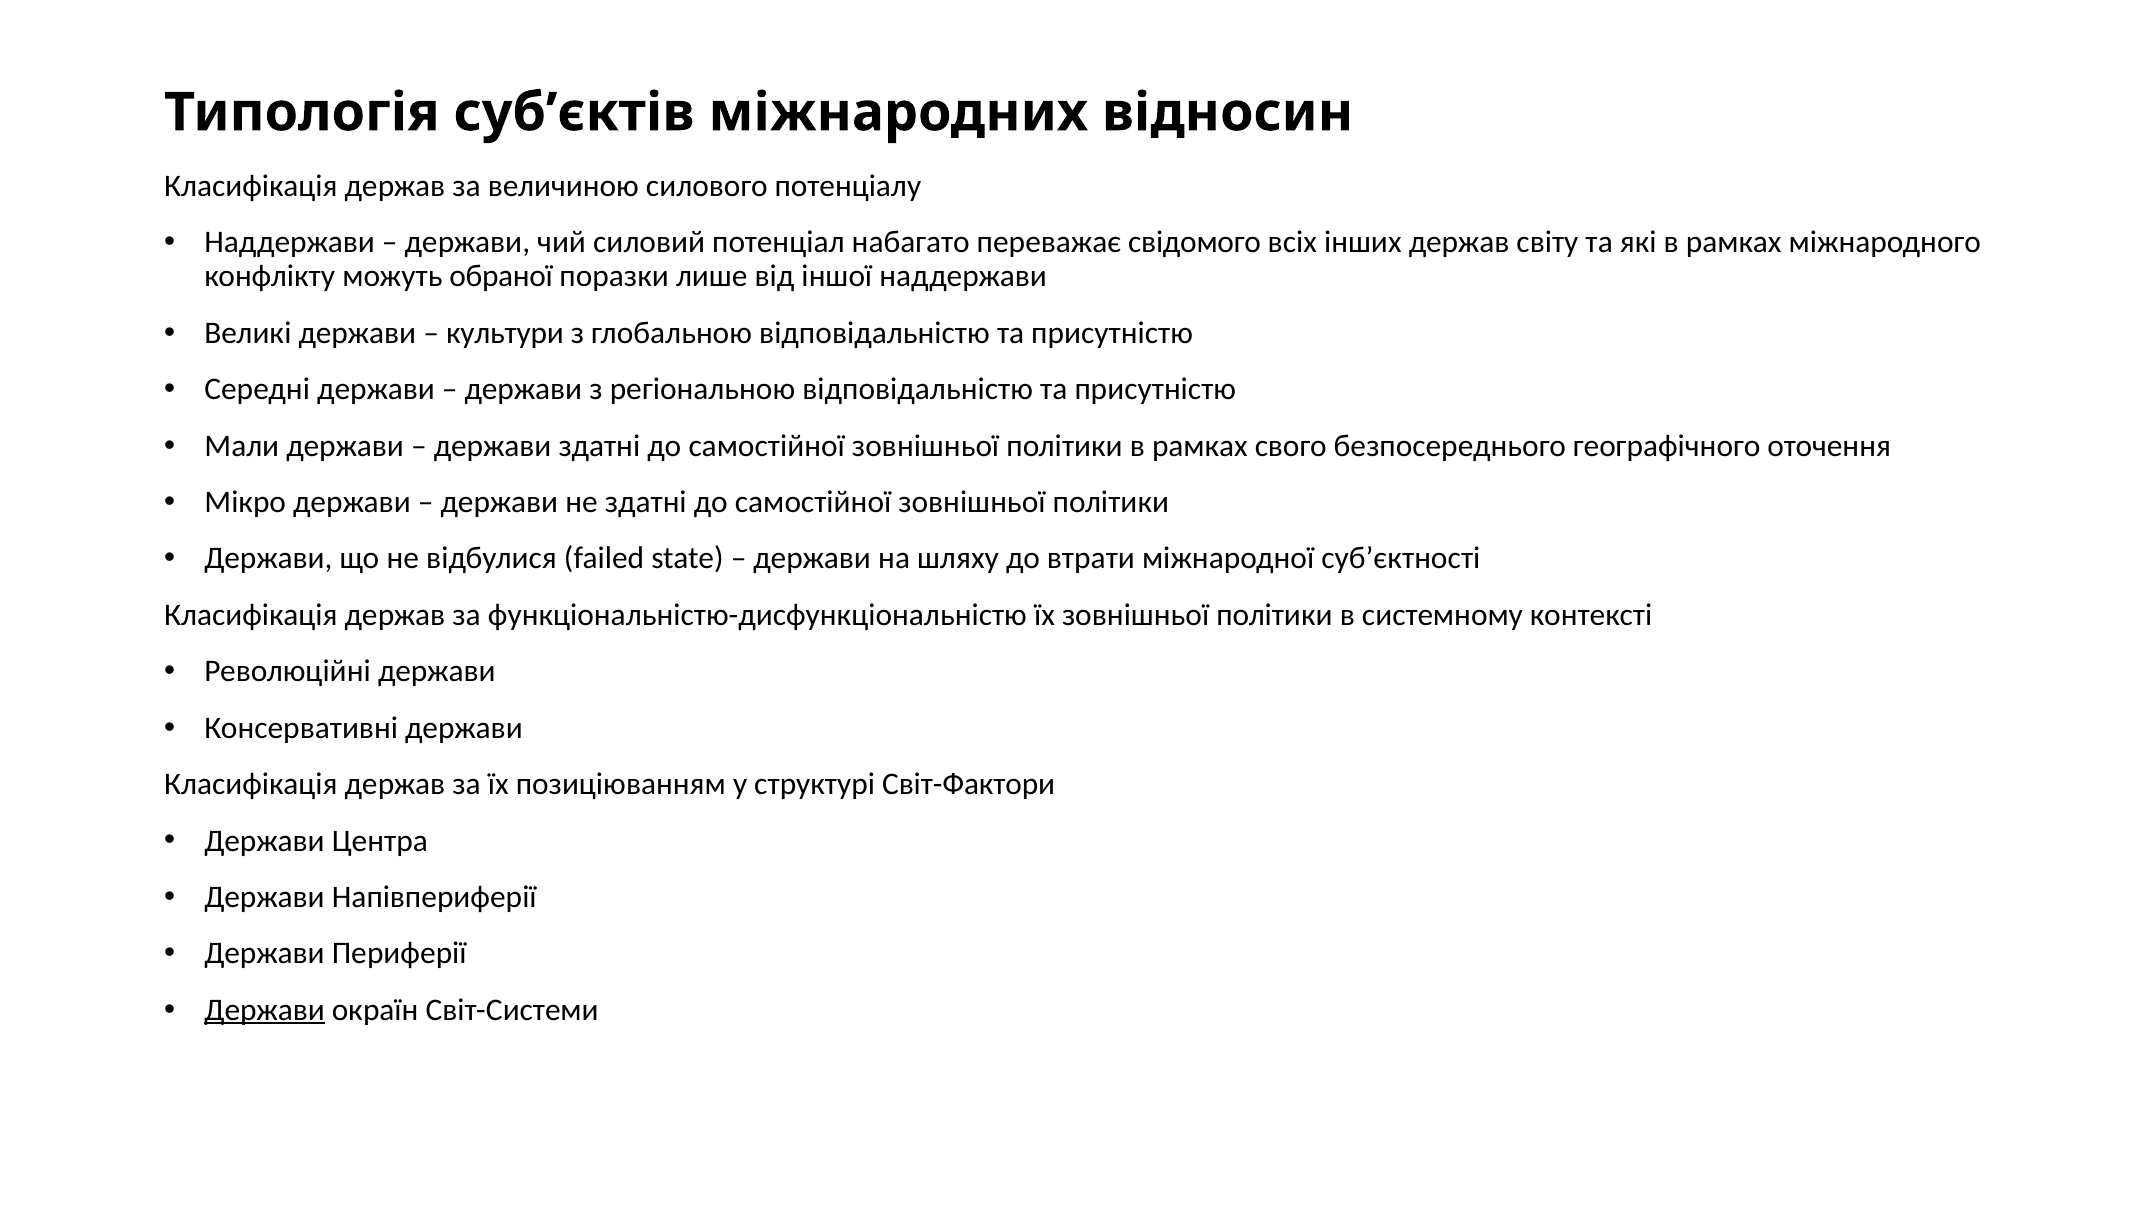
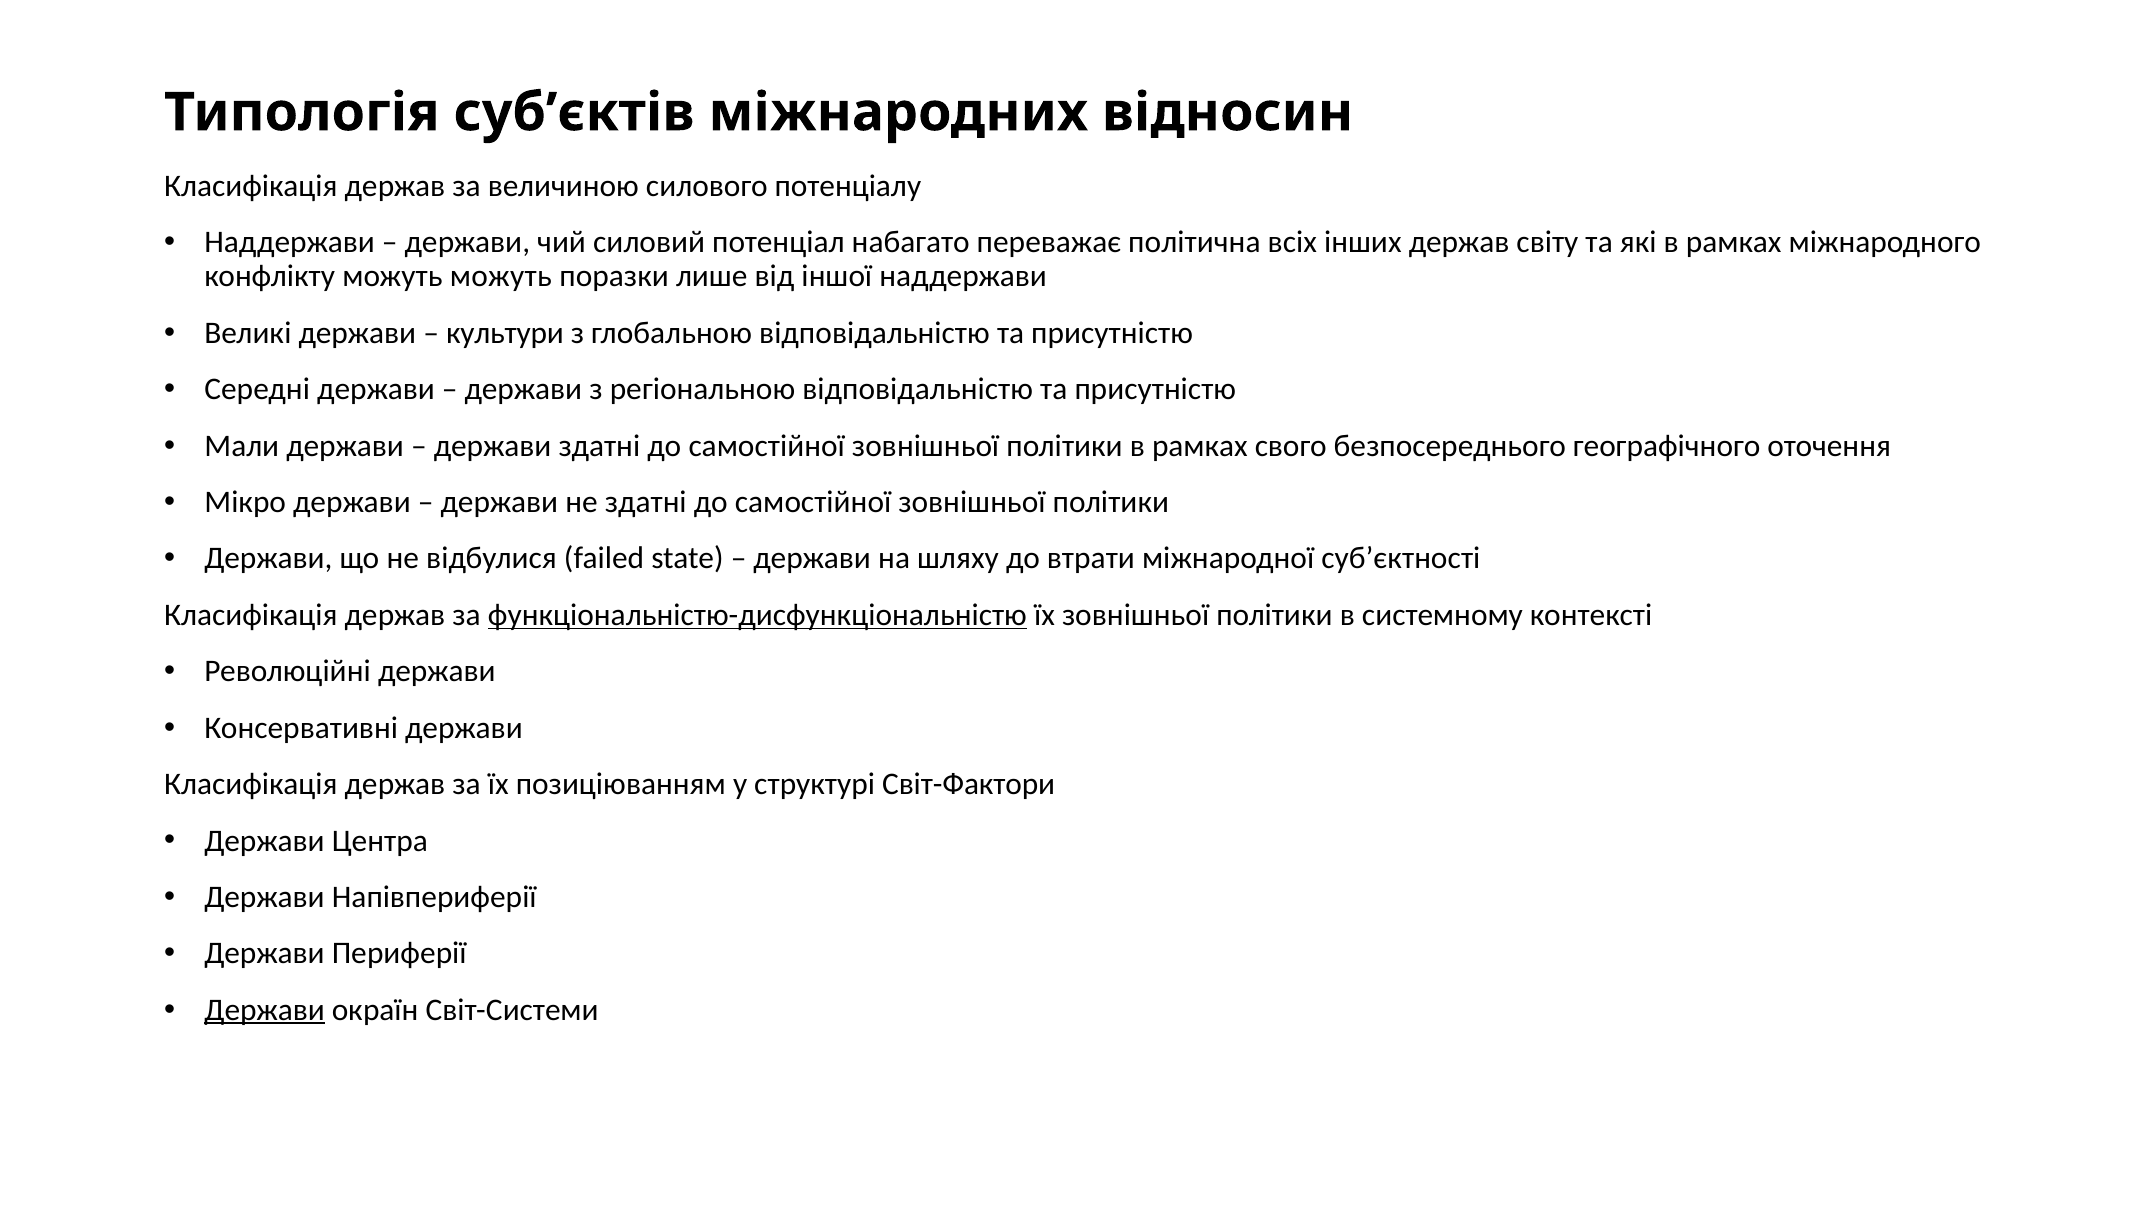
свідомого: свідомого -> політична (1194, 243)
можуть обраної: обраної -> можуть (501, 277)
функціональністю-дисфункціональністю underline: none -> present (757, 615)
